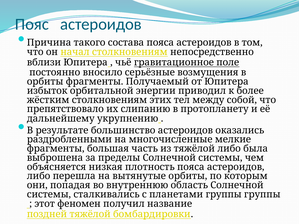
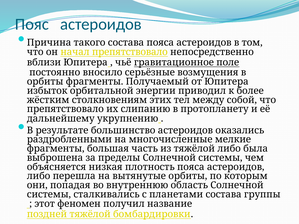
начал столкновениям: столкновениям -> препятствовало (130, 52)
планетами группы: группы -> состава (224, 195)
